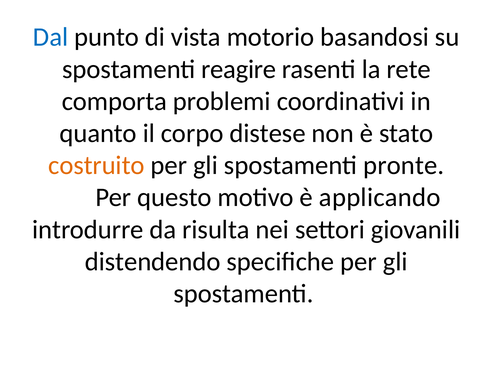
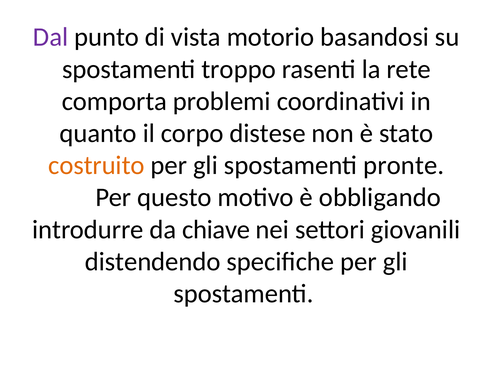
Dal colour: blue -> purple (51, 37)
reagire: reagire -> troppo (239, 69)
applicando: applicando -> obbligando (380, 197)
risulta: risulta -> chiave (216, 229)
